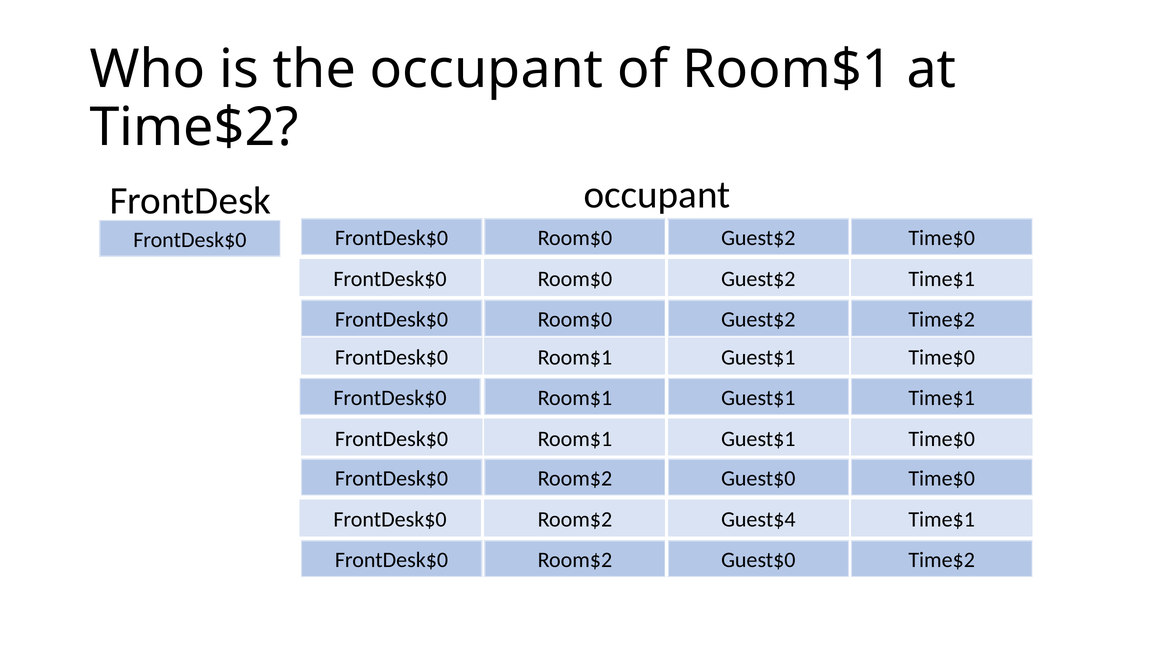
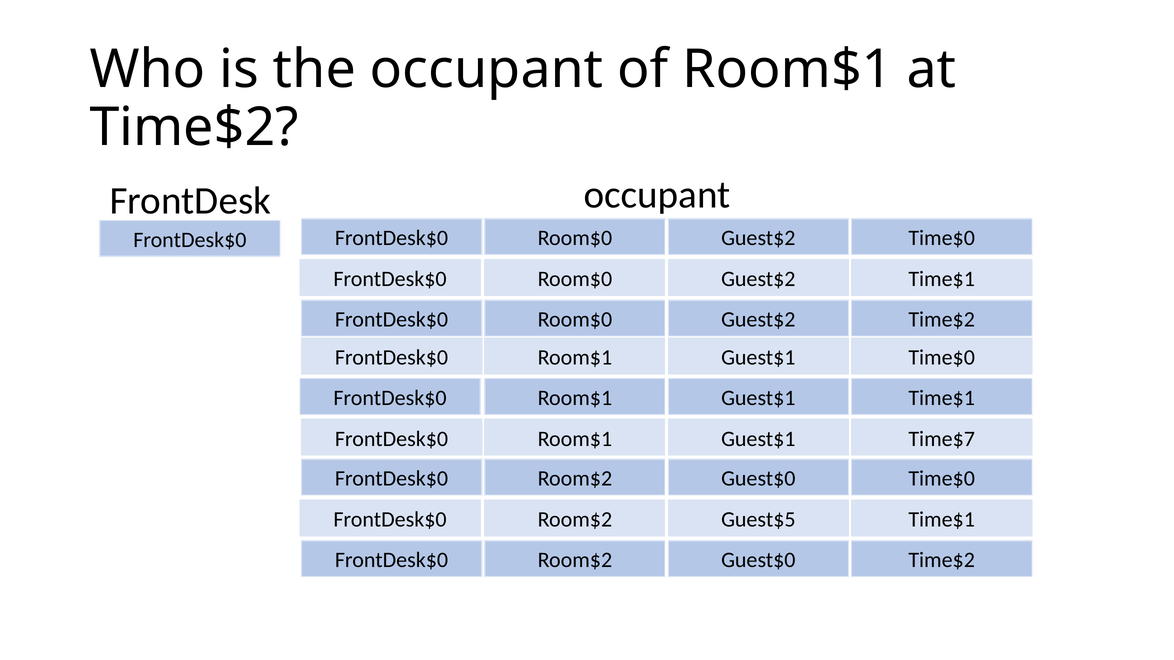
Time$0: Time$0 -> Time$7 (942, 439)
Guest$4: Guest$4 -> Guest$5 (758, 520)
